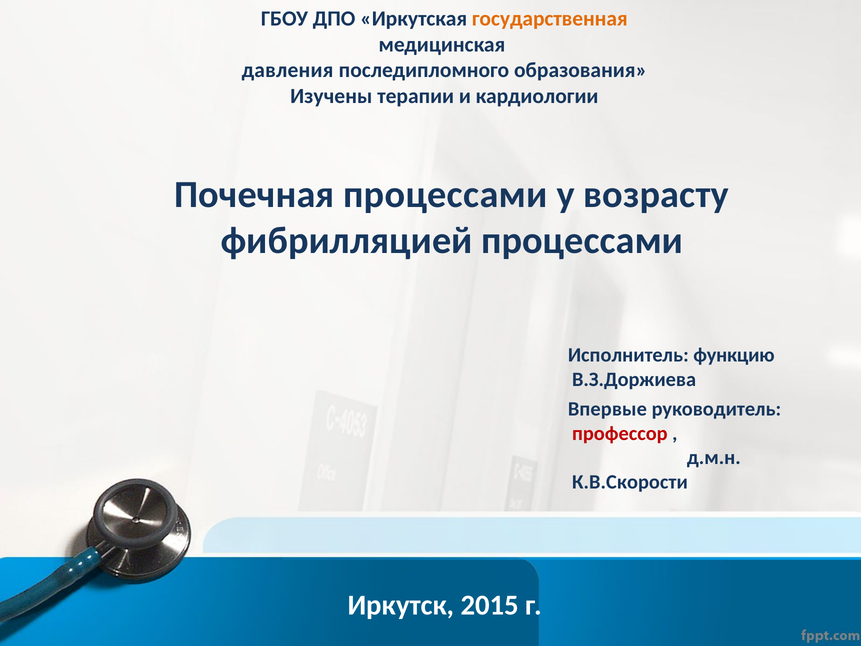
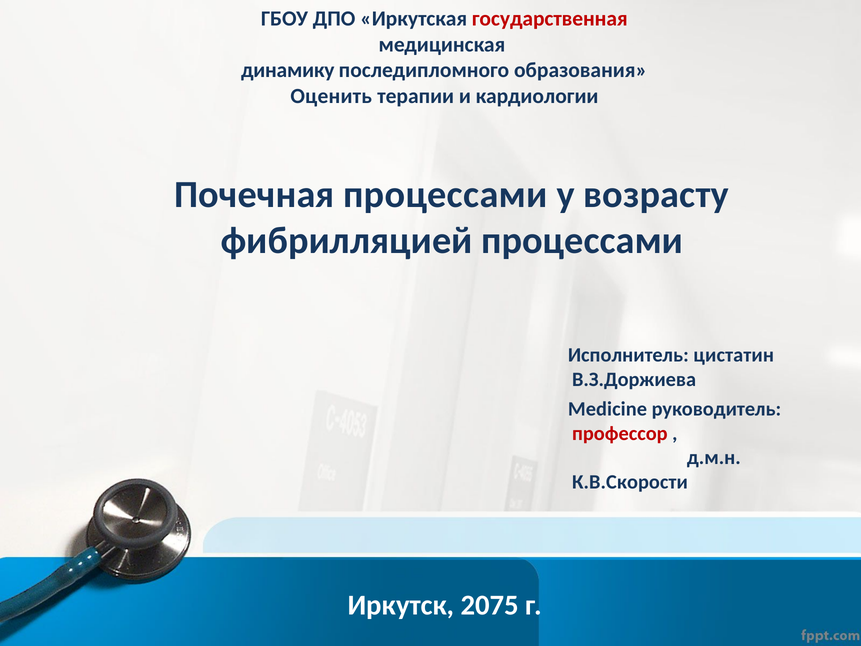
государственная colour: orange -> red (550, 19)
давления: давления -> динамику (288, 70)
Изучены: Изучены -> Оценить (331, 96)
функцию: функцию -> цистатин (734, 355)
Впервые: Впервые -> Medicine (607, 409)
2015: 2015 -> 2075 (490, 605)
